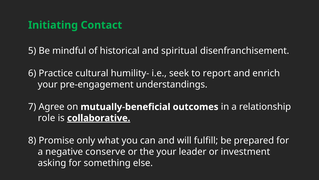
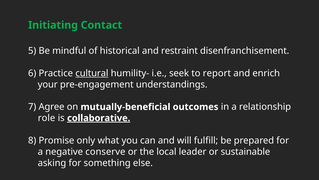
spiritual: spiritual -> restraint (179, 51)
cultural underline: none -> present (92, 73)
the your: your -> local (166, 151)
investment: investment -> sustainable (245, 151)
